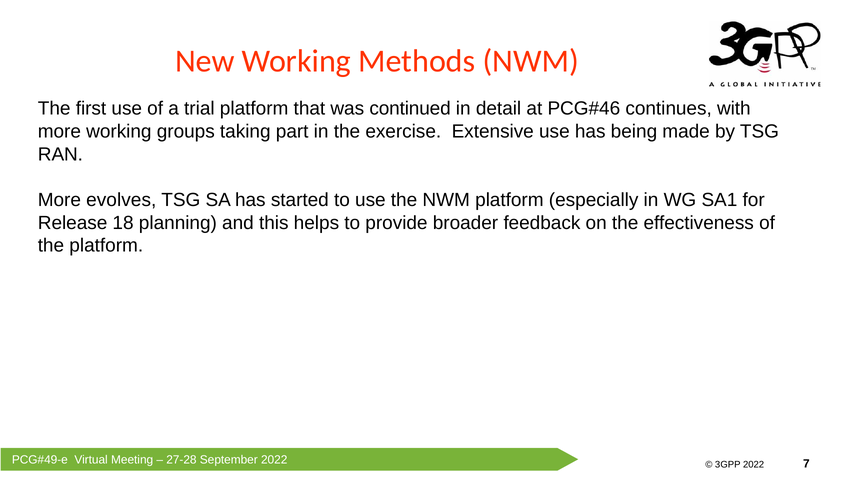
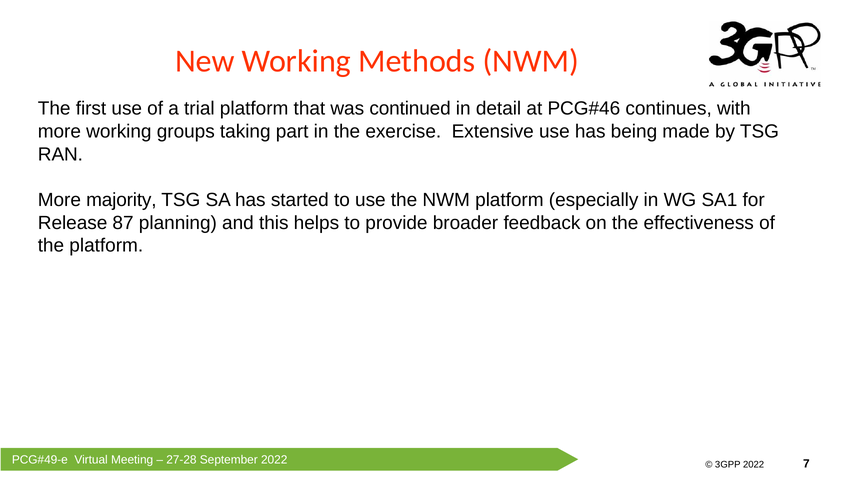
evolves: evolves -> majority (121, 200)
18: 18 -> 87 (123, 223)
